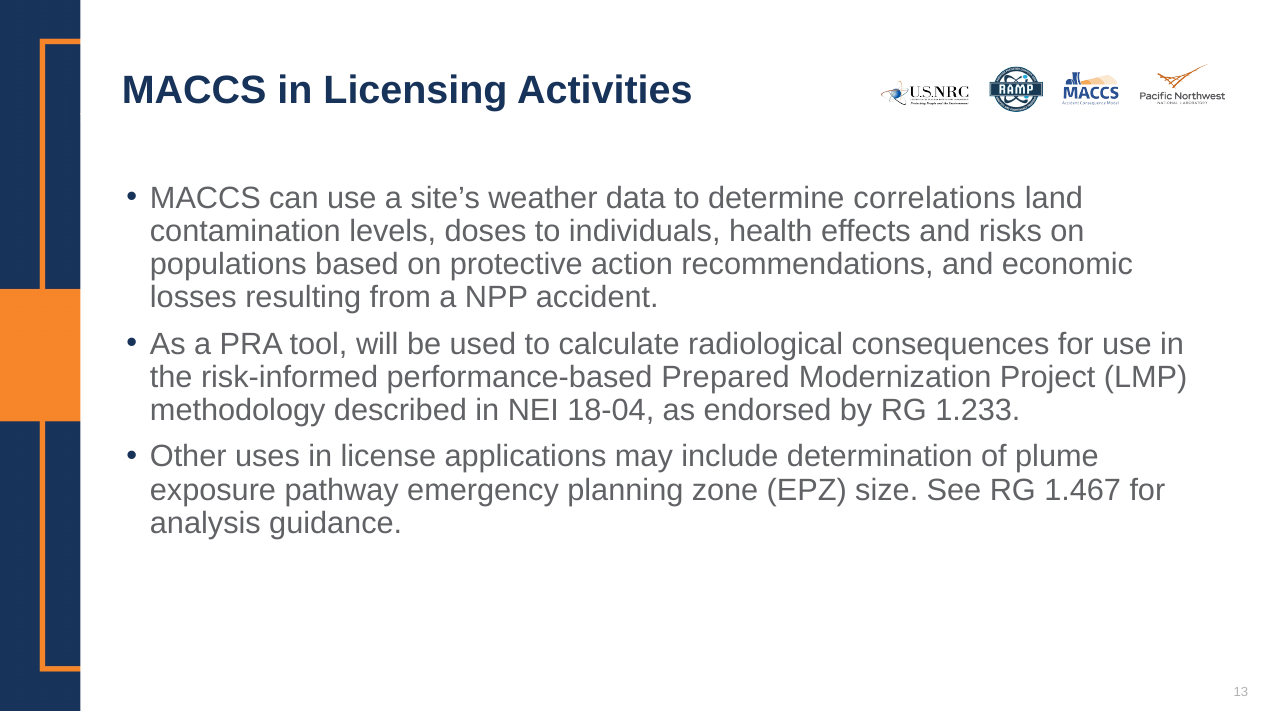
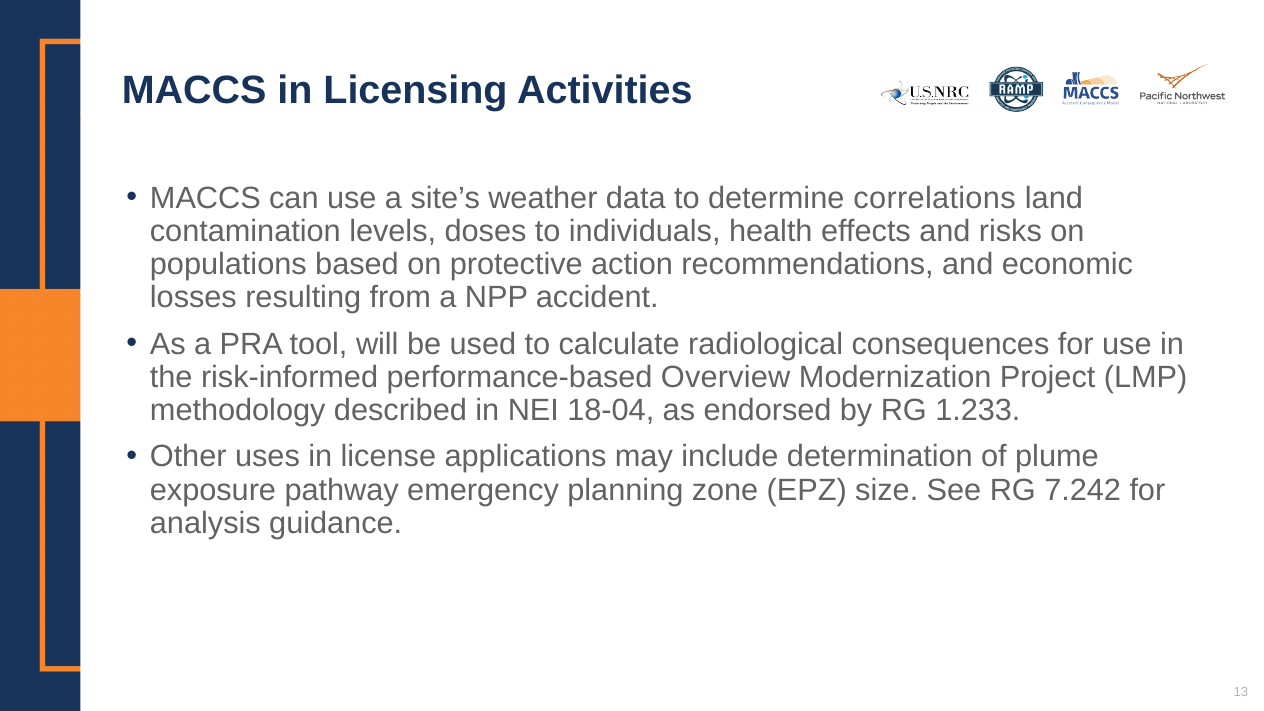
Prepared: Prepared -> Overview (726, 377)
1.467: 1.467 -> 7.242 (1083, 490)
